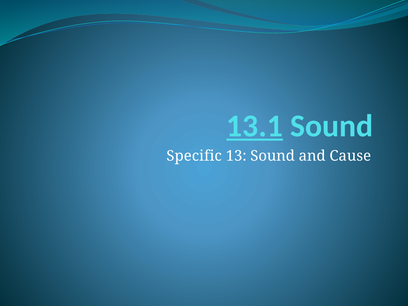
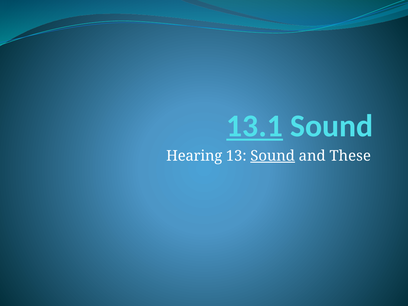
Specific: Specific -> Hearing (194, 156)
Sound underline: none -> present (273, 156)
Cause: Cause -> These (350, 156)
